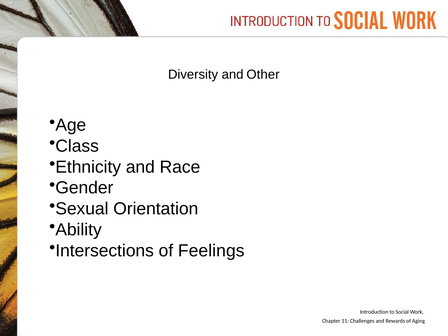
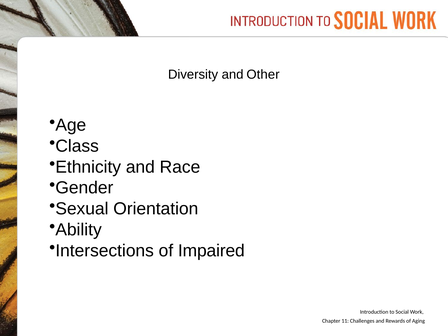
Feelings: Feelings -> Impaired (211, 251)
